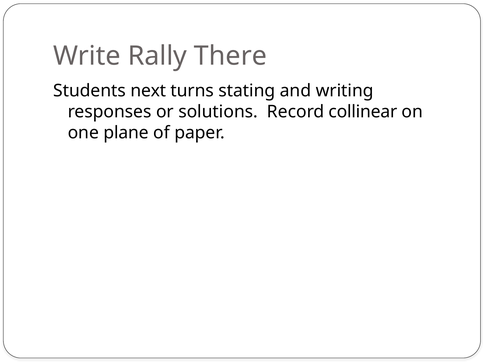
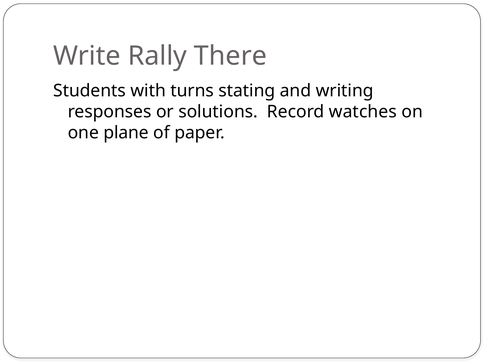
next: next -> with (148, 91)
collinear: collinear -> watches (363, 112)
